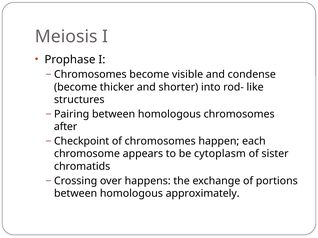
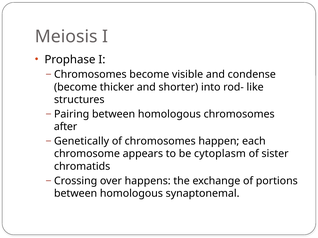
Checkpoint: Checkpoint -> Genetically (82, 141)
approximately: approximately -> synaptonemal (203, 194)
